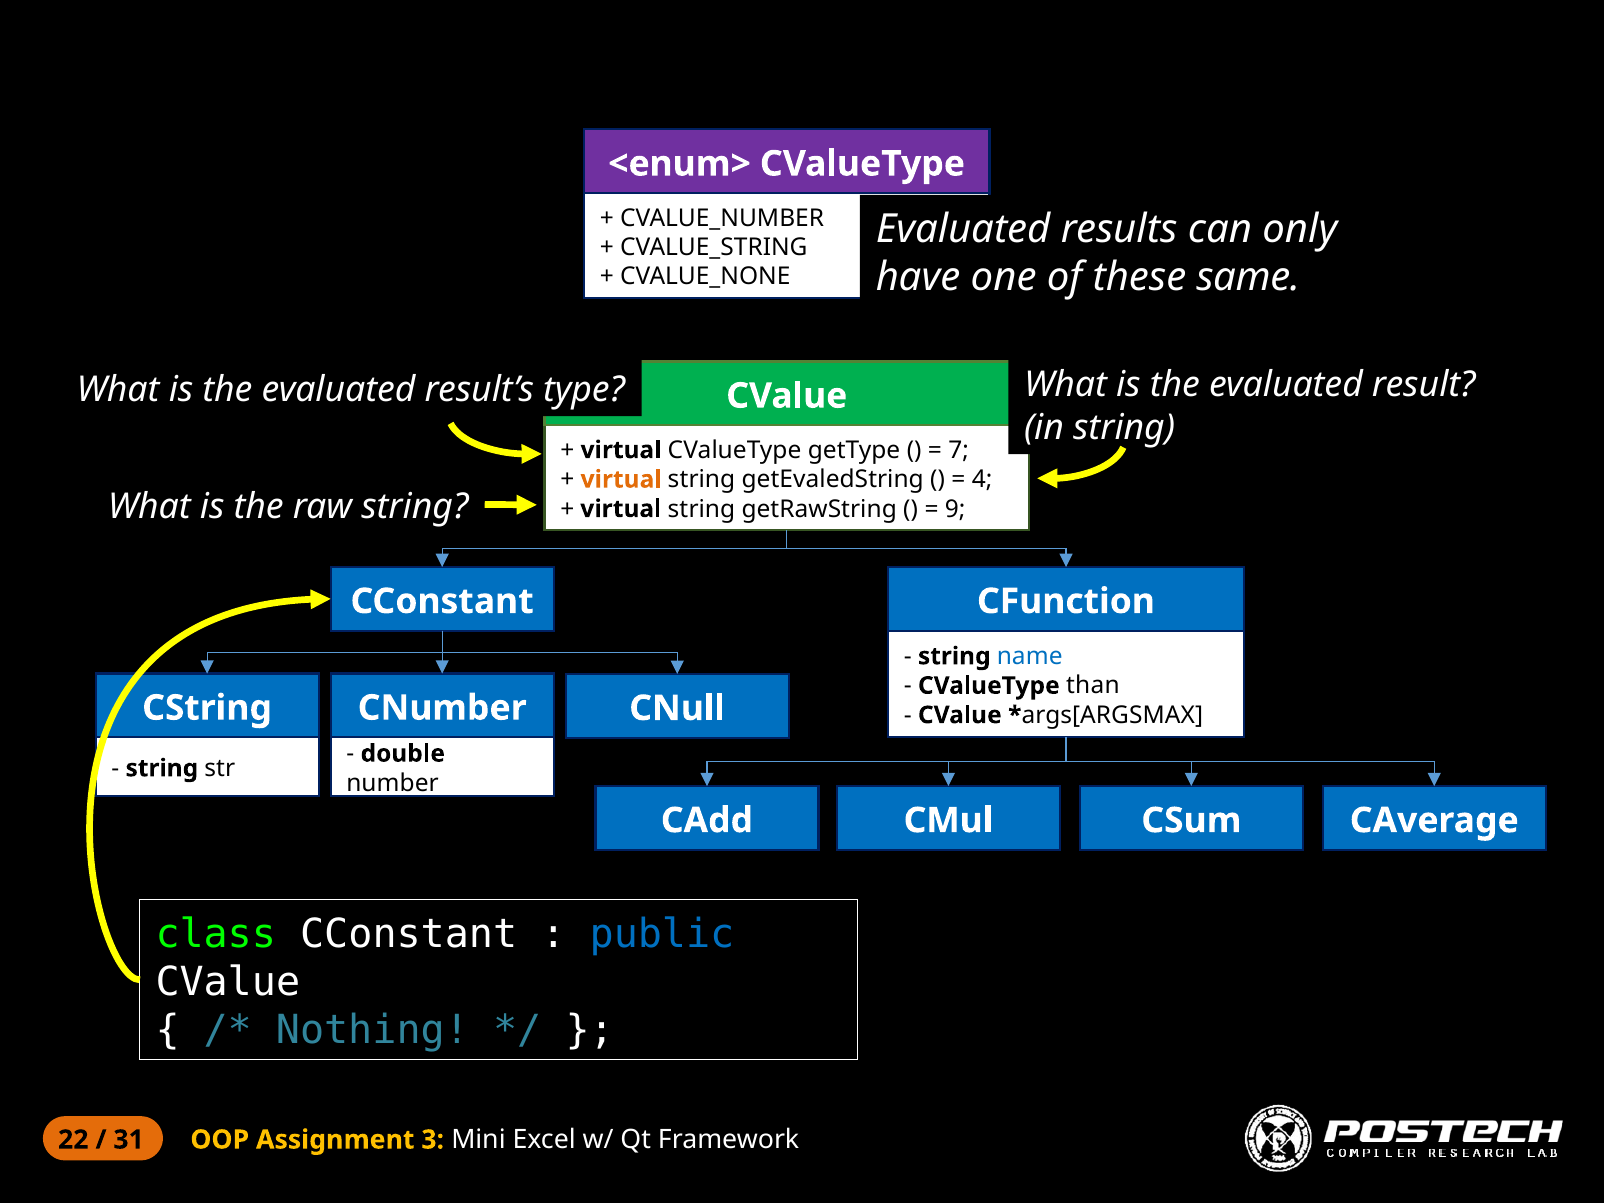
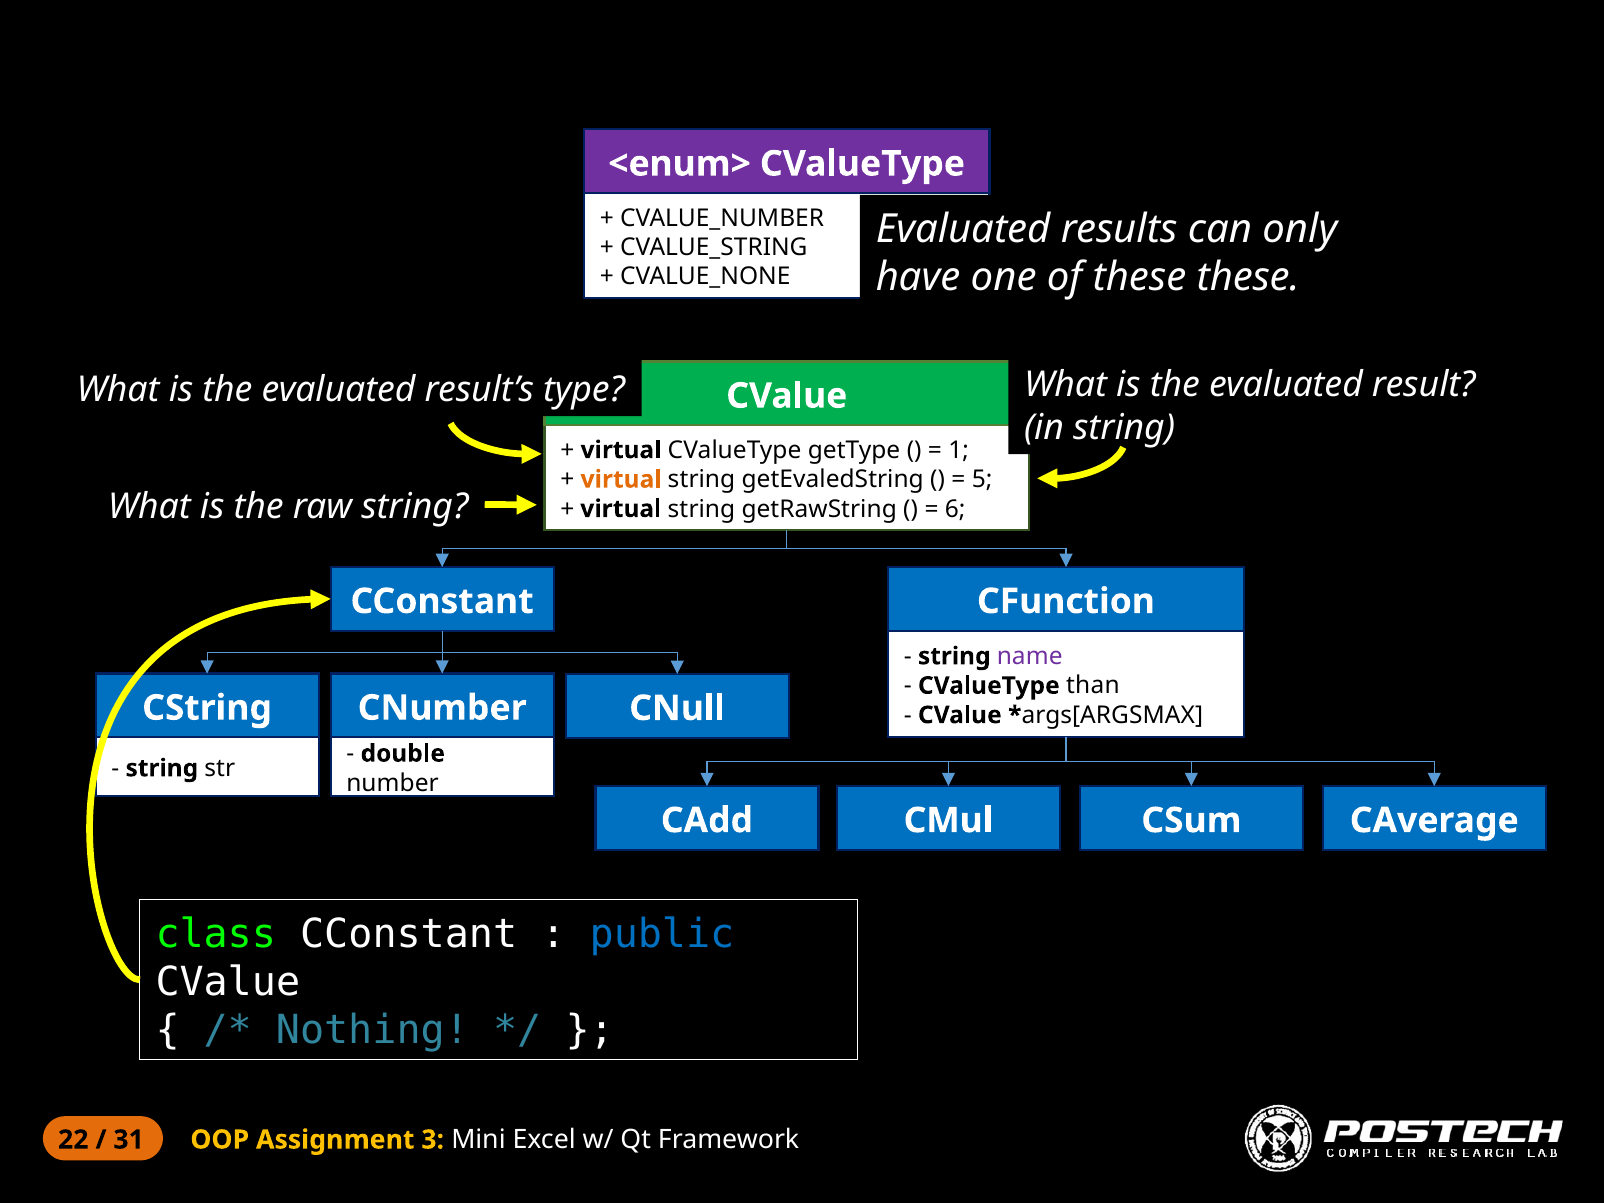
these same: same -> these (1248, 278)
7: 7 -> 1 (959, 450)
4: 4 -> 5 (982, 479)
9: 9 -> 6 (955, 509)
name colour: blue -> purple (1030, 656)
